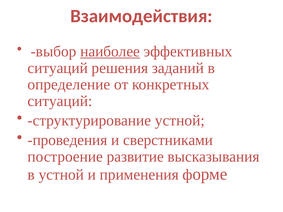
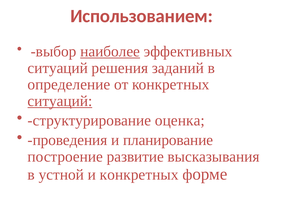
Взаимодействия: Взаимодействия -> Использованием (142, 16)
ситуаций underline: none -> present (60, 101)
структурирование устной: устной -> оценка (180, 121)
сверстниками: сверстниками -> планирование (168, 140)
и применения: применения -> конкретных (139, 175)
